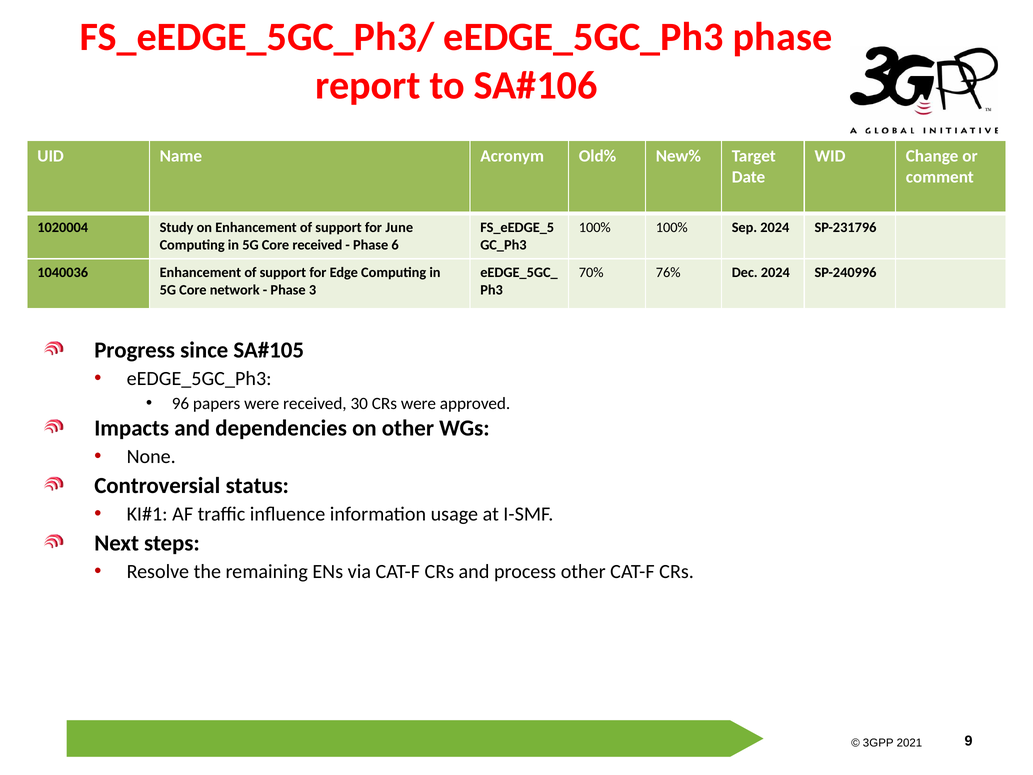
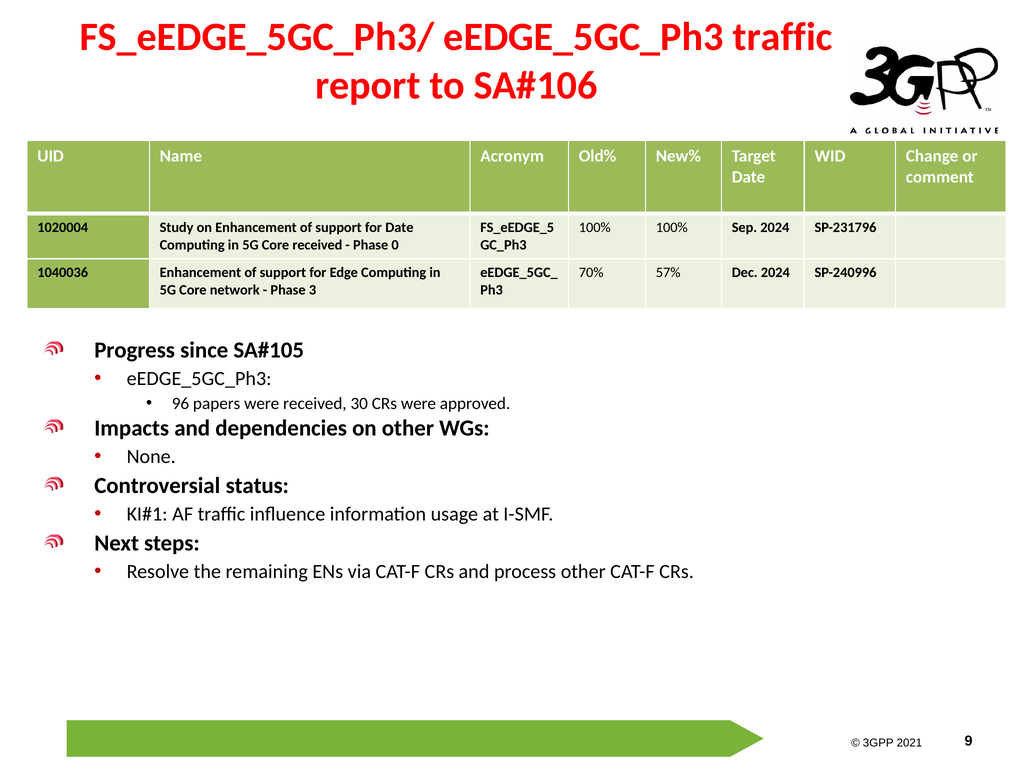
eEDGE_5GC_Ph3 phase: phase -> traffic (783, 37)
for June: June -> Date (399, 227)
6: 6 -> 0 (395, 245)
76%: 76% -> 57% (668, 273)
